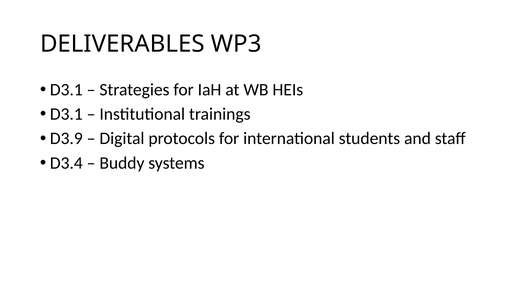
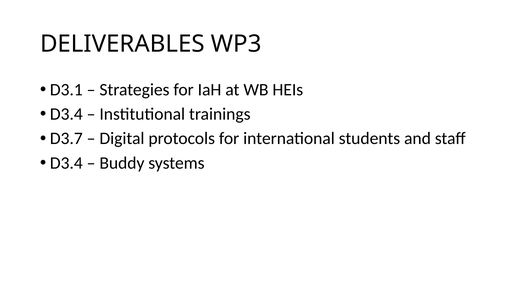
D3.1: D3.1 -> D3.4 (66, 114)
D3.9: D3.9 -> D3.7 (66, 139)
